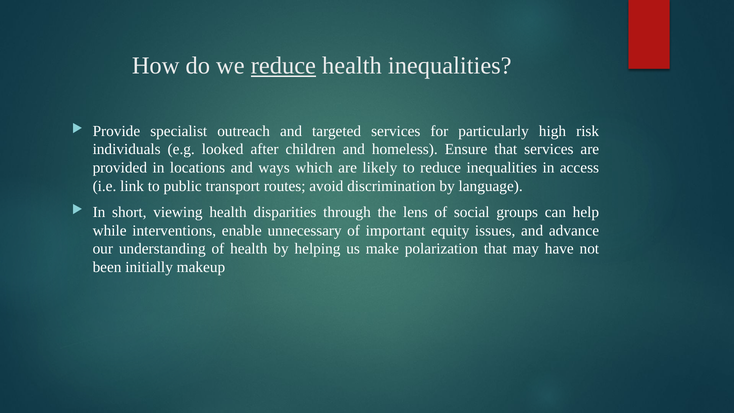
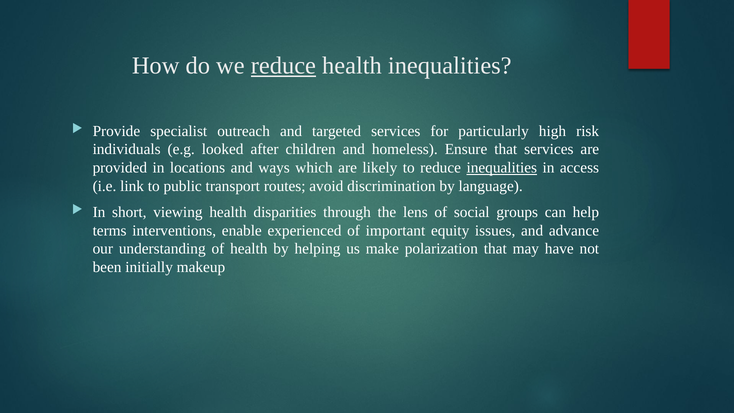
inequalities underline: none -> present (502, 168)
while: while -> terms (110, 230)
unnecessary: unnecessary -> experienced (304, 230)
